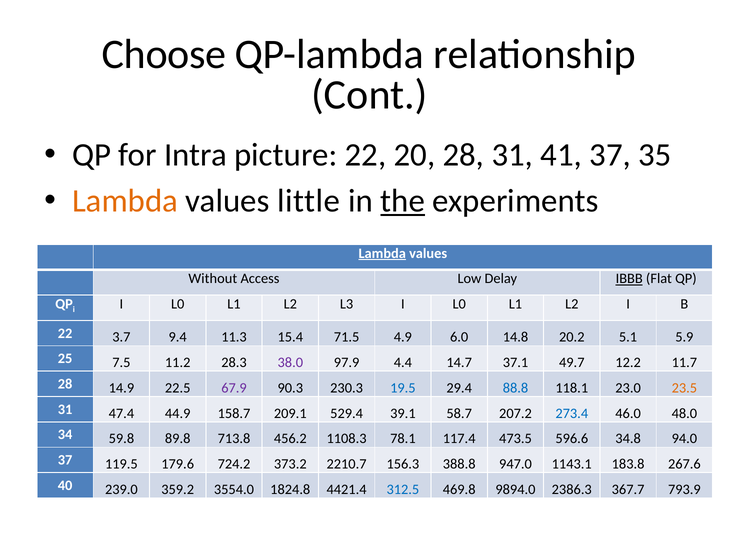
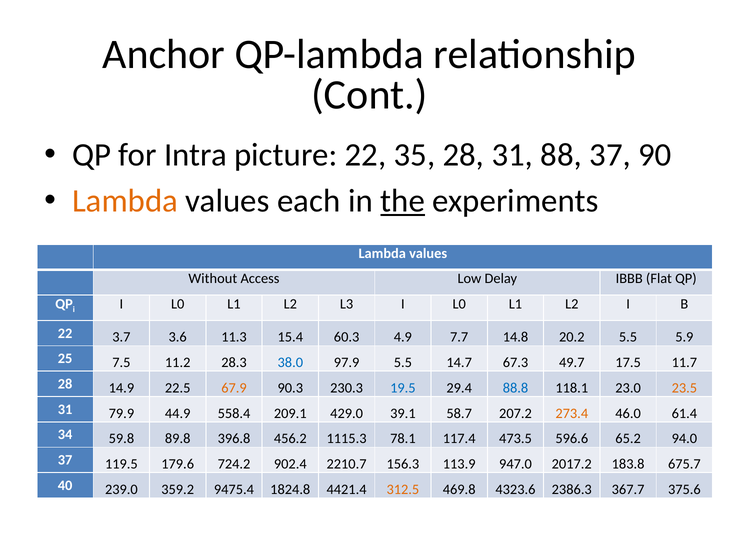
Choose: Choose -> Anchor (164, 54)
20: 20 -> 35 (414, 155)
41: 41 -> 88 (561, 155)
35: 35 -> 90 (655, 155)
little: little -> each (309, 201)
Lambda underline: present -> none (382, 253)
IBBB underline: present -> none (629, 279)
9.4: 9.4 -> 3.6 (178, 337)
71.5: 71.5 -> 60.3 (347, 337)
6.0: 6.0 -> 7.7 (459, 337)
20.2 5.1: 5.1 -> 5.5 (628, 337)
38.0 colour: purple -> blue (290, 363)
97.9 4.4: 4.4 -> 5.5 (403, 363)
37.1: 37.1 -> 67.3 (515, 363)
12.2: 12.2 -> 17.5 (628, 363)
67.9 colour: purple -> orange (234, 388)
47.4: 47.4 -> 79.9 (121, 414)
158.7: 158.7 -> 558.4 (234, 414)
529.4: 529.4 -> 429.0 (347, 414)
273.4 colour: blue -> orange (572, 414)
48.0: 48.0 -> 61.4 (684, 414)
713.8: 713.8 -> 396.8 (234, 439)
1108.3: 1108.3 -> 1115.3 (347, 439)
34.8: 34.8 -> 65.2 (628, 439)
373.2: 373.2 -> 902.4 (290, 464)
388.8: 388.8 -> 113.9 (459, 464)
1143.1: 1143.1 -> 2017.2 (572, 464)
267.6: 267.6 -> 675.7 (684, 464)
3554.0: 3554.0 -> 9475.4 (234, 490)
312.5 colour: blue -> orange (403, 490)
9894.0: 9894.0 -> 4323.6 (515, 490)
793.9: 793.9 -> 375.6 (684, 490)
